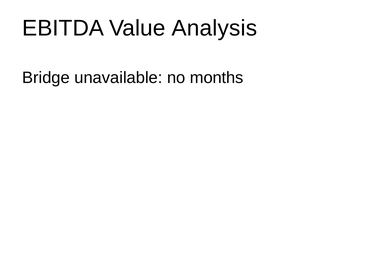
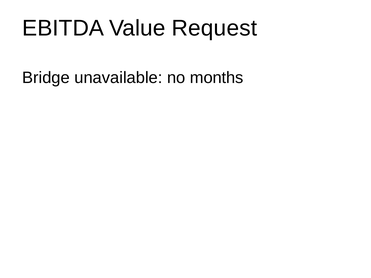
Analysis: Analysis -> Request (214, 28)
